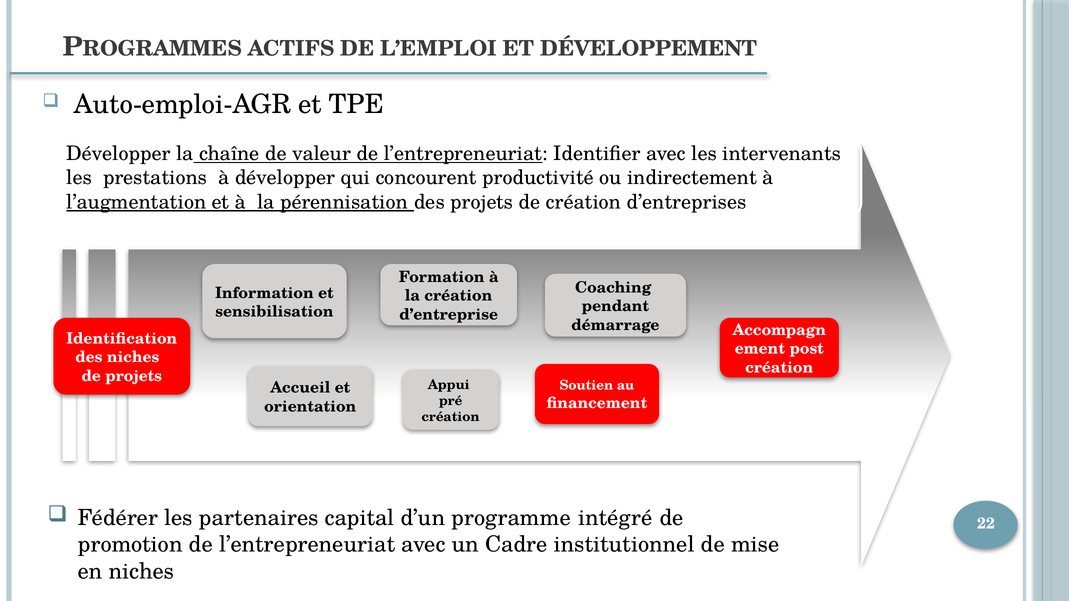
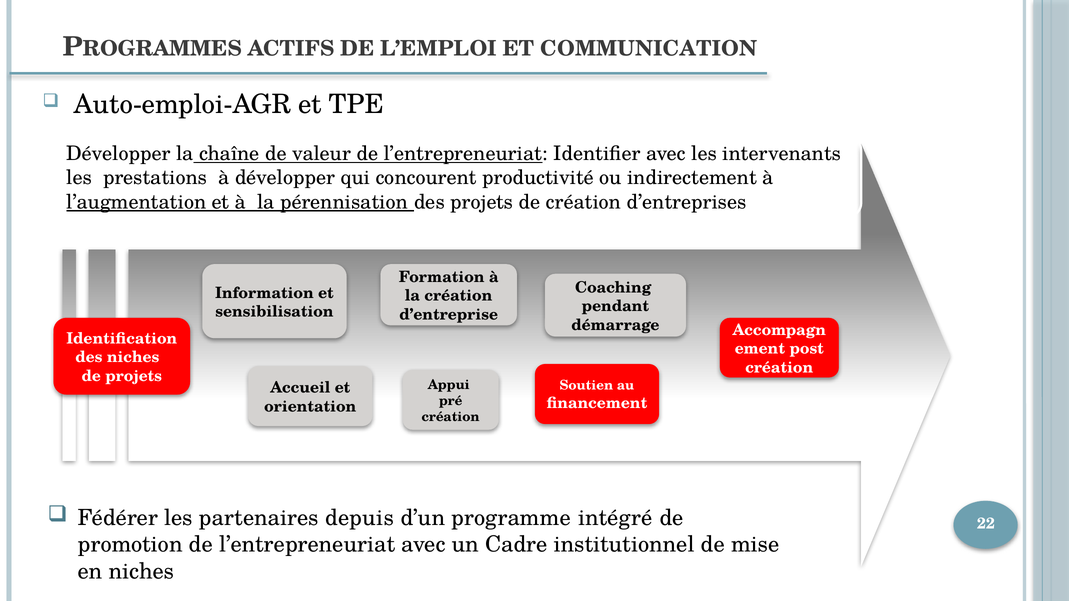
DÉVELOPPEMENT: DÉVELOPPEMENT -> COMMUNICATION (649, 49)
capital: capital -> depuis (359, 518)
